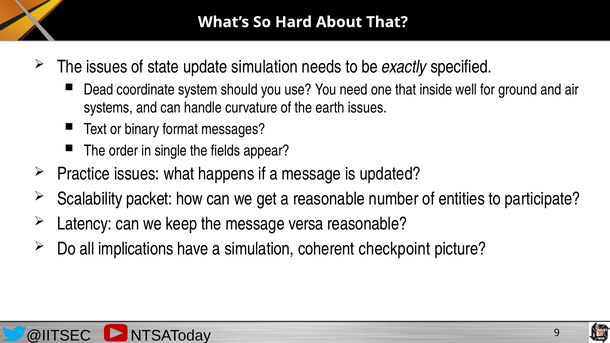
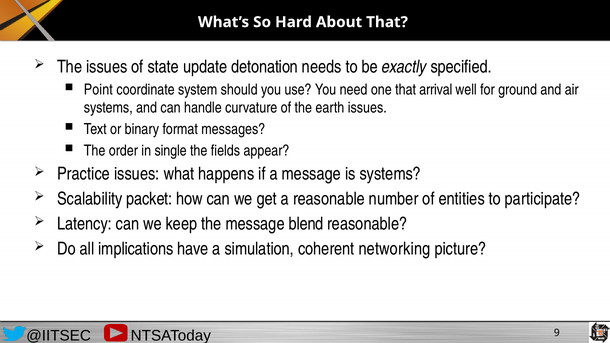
update simulation: simulation -> detonation (265, 67)
Dead: Dead -> Point (98, 90)
inside: inside -> arrival (436, 90)
is updated: updated -> systems (390, 174)
versa: versa -> blend (306, 224)
checkpoint: checkpoint -> networking (395, 249)
